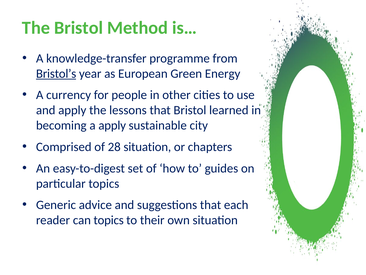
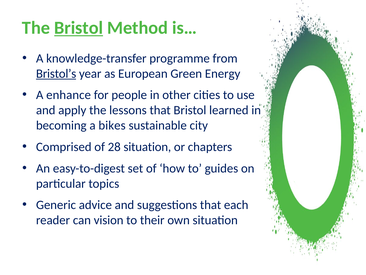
Bristol underline: none -> present (79, 28)
currency: currency -> enhance (69, 95)
a apply: apply -> bikes (112, 125)
can topics: topics -> vision (109, 220)
